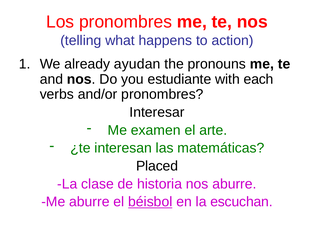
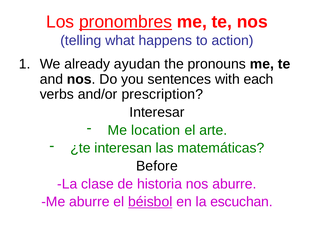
pronombres underline: none -> present (126, 22)
estudiante: estudiante -> sentences (179, 79)
and/or pronombres: pronombres -> prescription (162, 94)
examen: examen -> location (156, 130)
Placed: Placed -> Before (157, 166)
